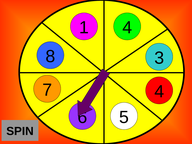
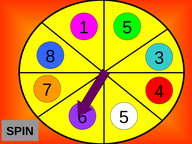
1 4: 4 -> 5 (127, 28)
